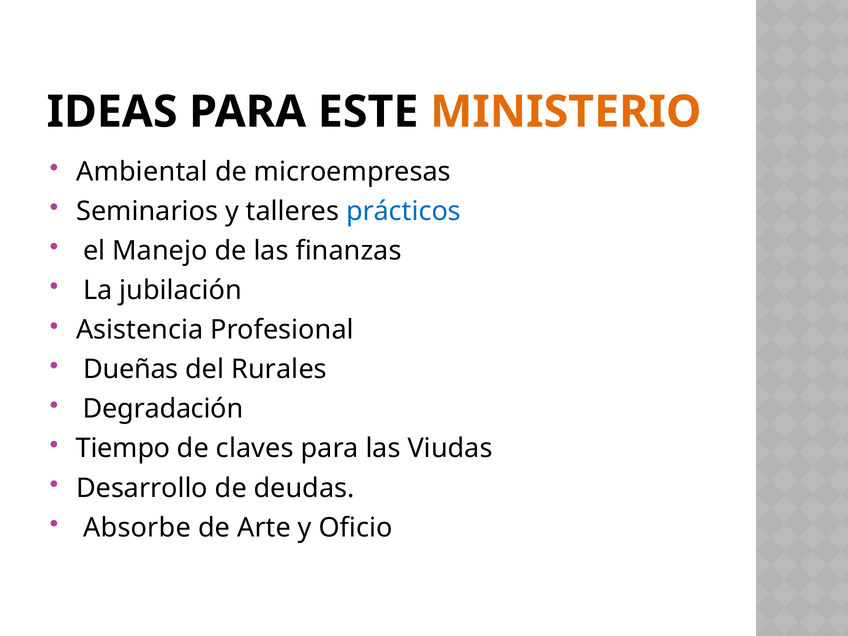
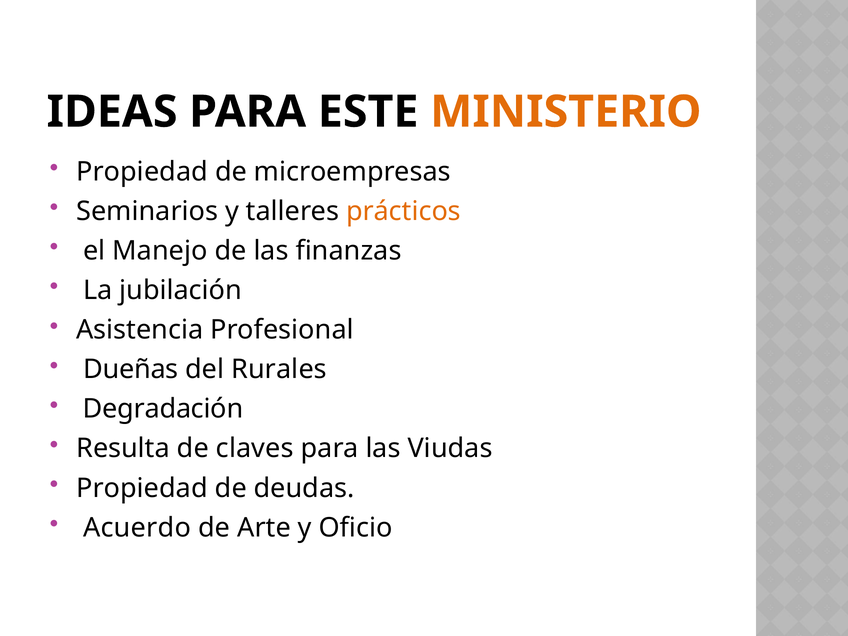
Ambiental: Ambiental -> Propiedad (142, 172)
prácticos colour: blue -> orange (403, 211)
Tiempo: Tiempo -> Resulta (123, 449)
Desarrollo: Desarrollo -> Propiedad (142, 488)
Absorbe: Absorbe -> Acuerdo (137, 528)
